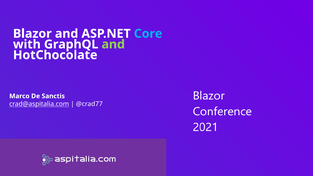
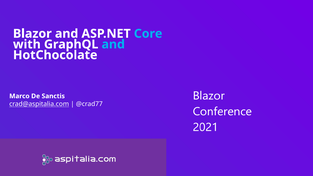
and colour: light green -> light blue (113, 44)
